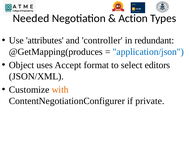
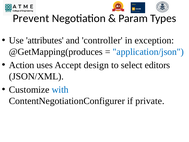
Needed: Needed -> Prevent (31, 18)
Action: Action -> Param (133, 18)
redundant: redundant -> exception (154, 40)
Object: Object -> Action (22, 65)
format: format -> design (96, 65)
with colour: orange -> blue (60, 89)
